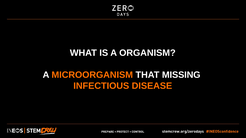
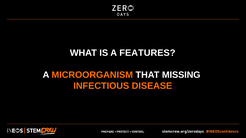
ORGANISM: ORGANISM -> FEATURES (147, 53)
